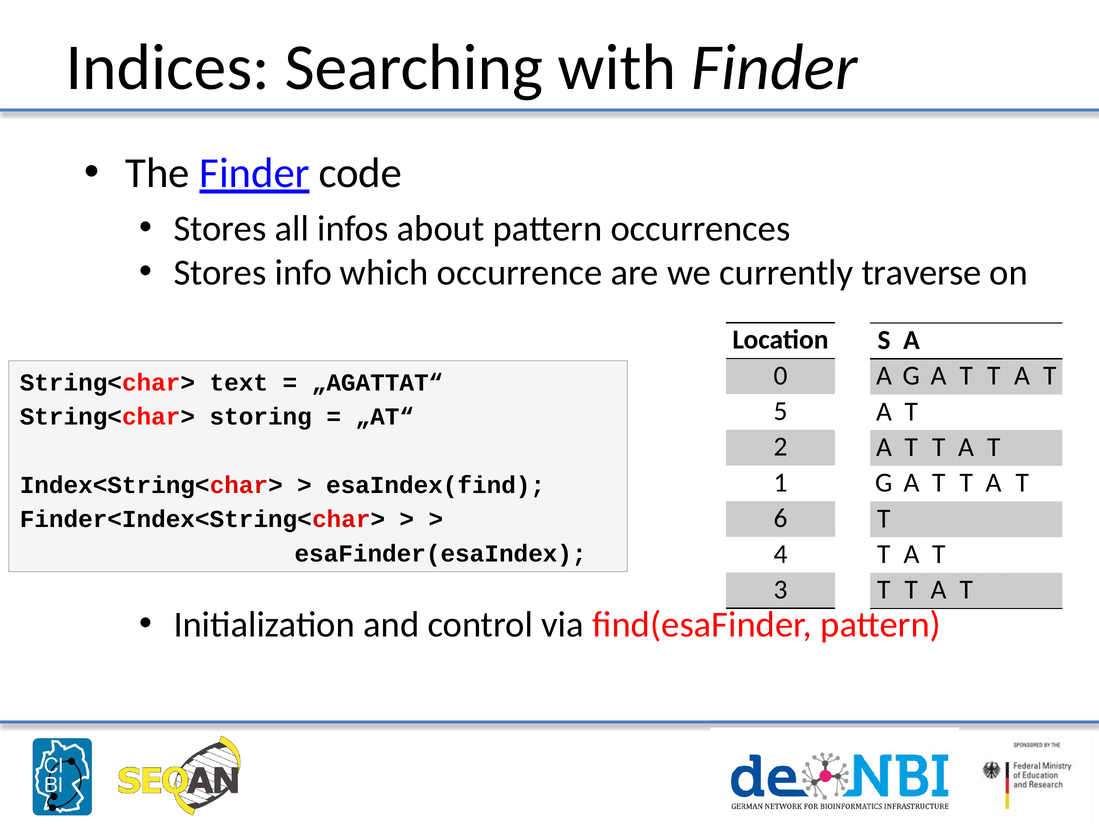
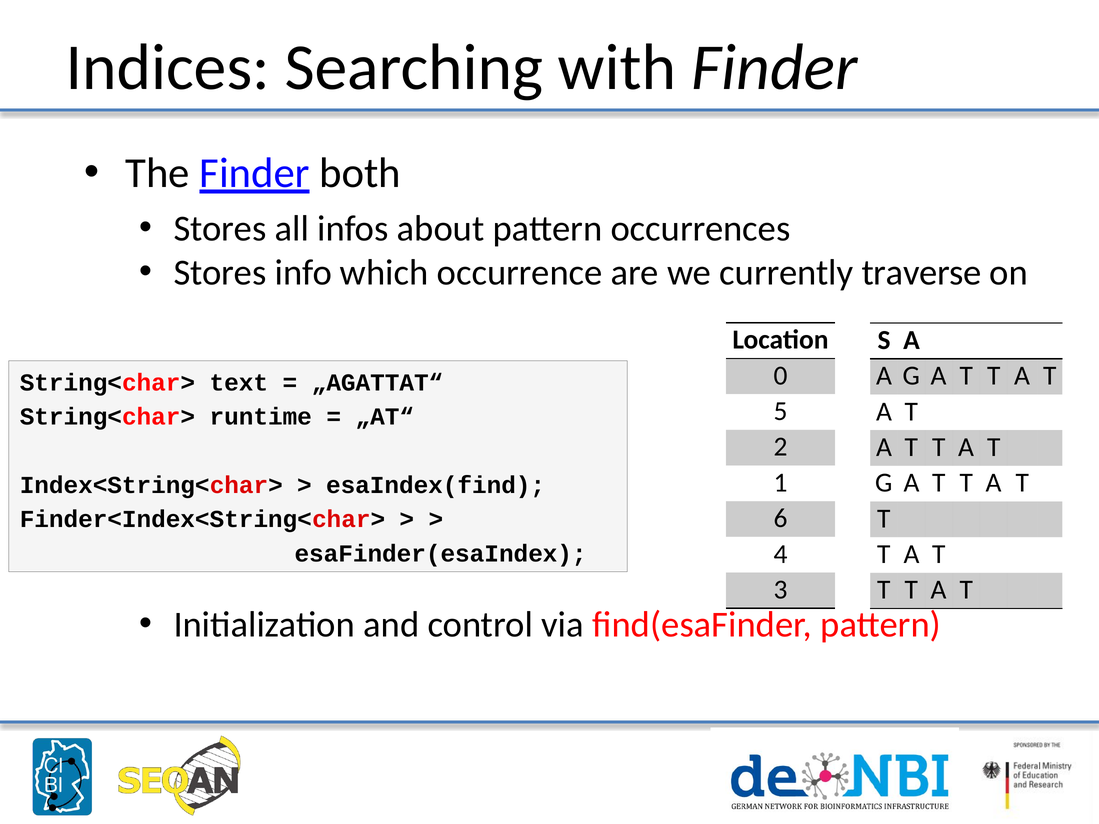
code: code -> both (360, 173)
storing: storing -> runtime (261, 417)
